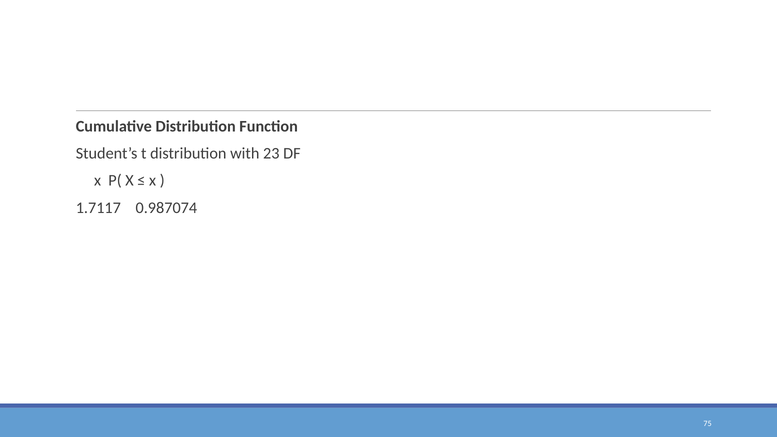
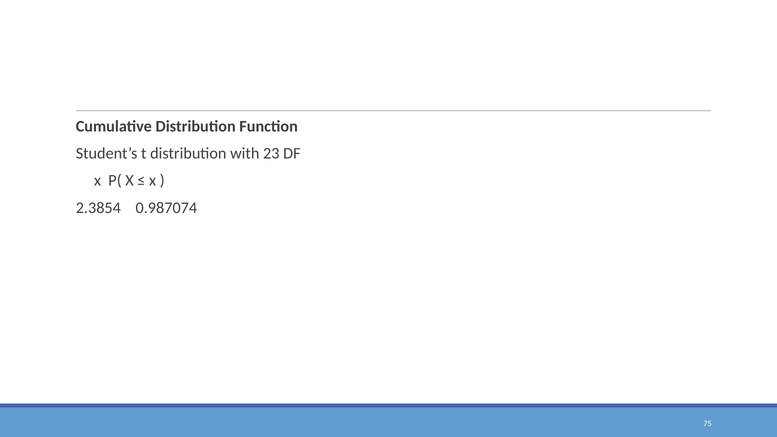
1.7117: 1.7117 -> 2.3854 (98, 208)
